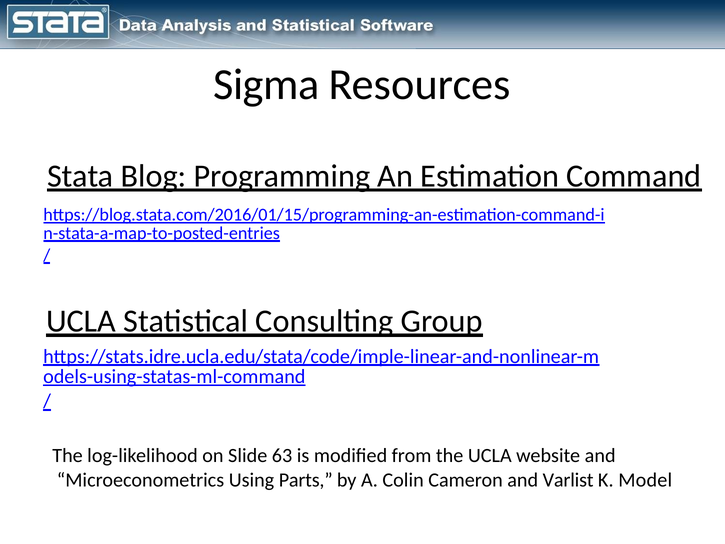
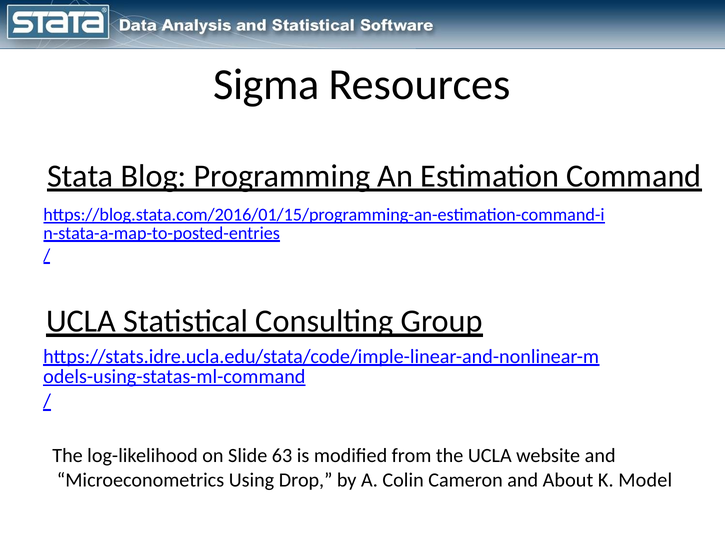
Parts: Parts -> Drop (306, 480)
Varlist: Varlist -> About (568, 480)
